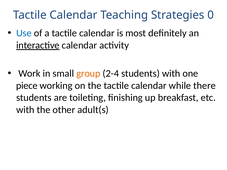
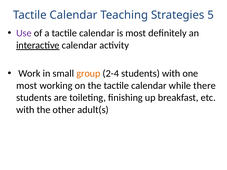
0: 0 -> 5 (211, 15)
Use colour: blue -> purple (24, 33)
piece: piece -> most (27, 86)
